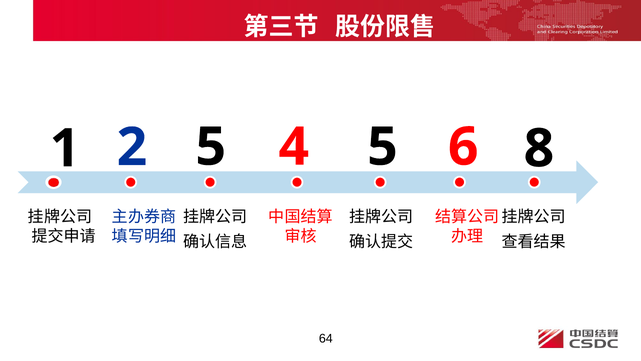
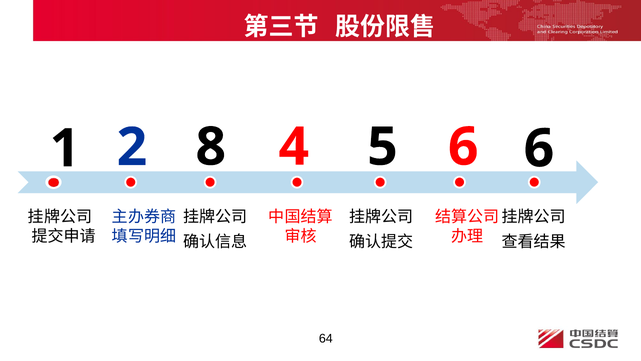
6 8: 8 -> 6 (539, 149)
2 5: 5 -> 8 (211, 147)
